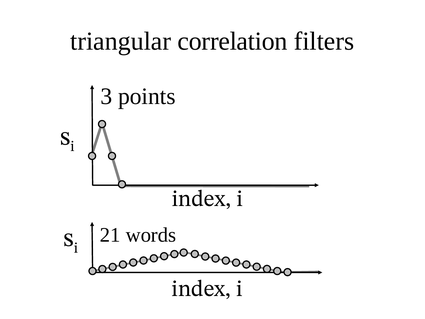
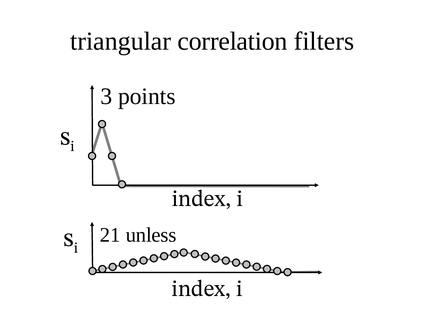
words: words -> unless (151, 235)
